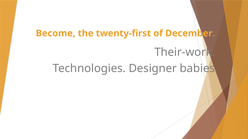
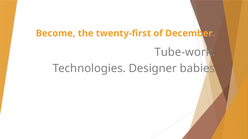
Their-work: Their-work -> Tube-work (185, 52)
